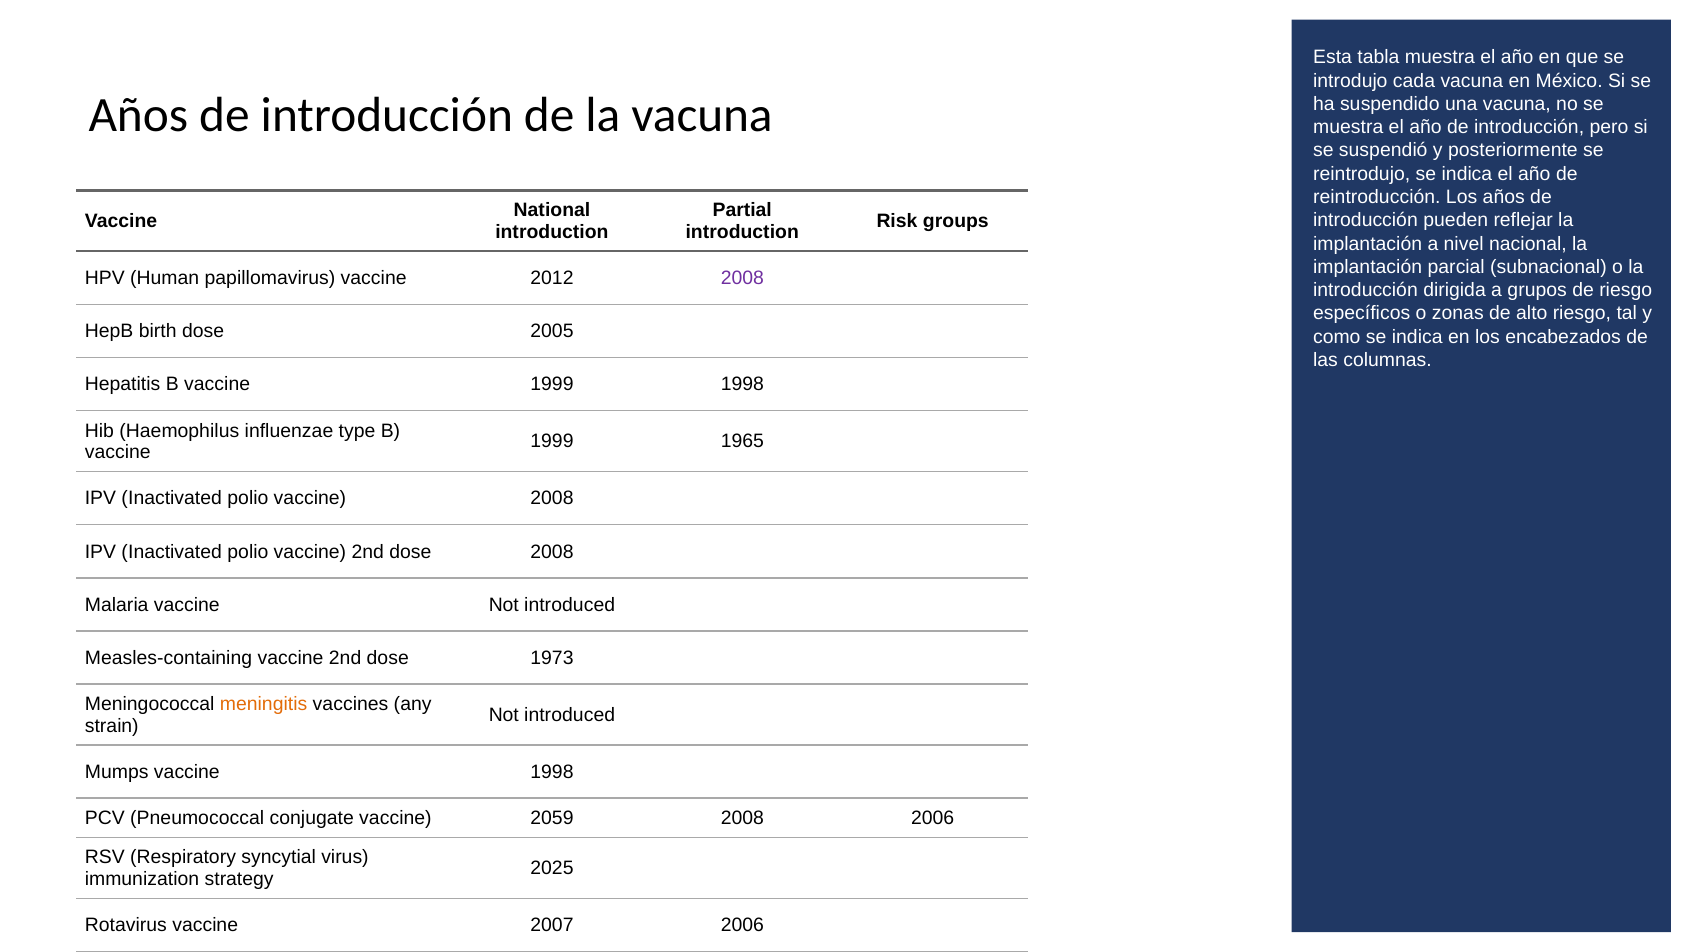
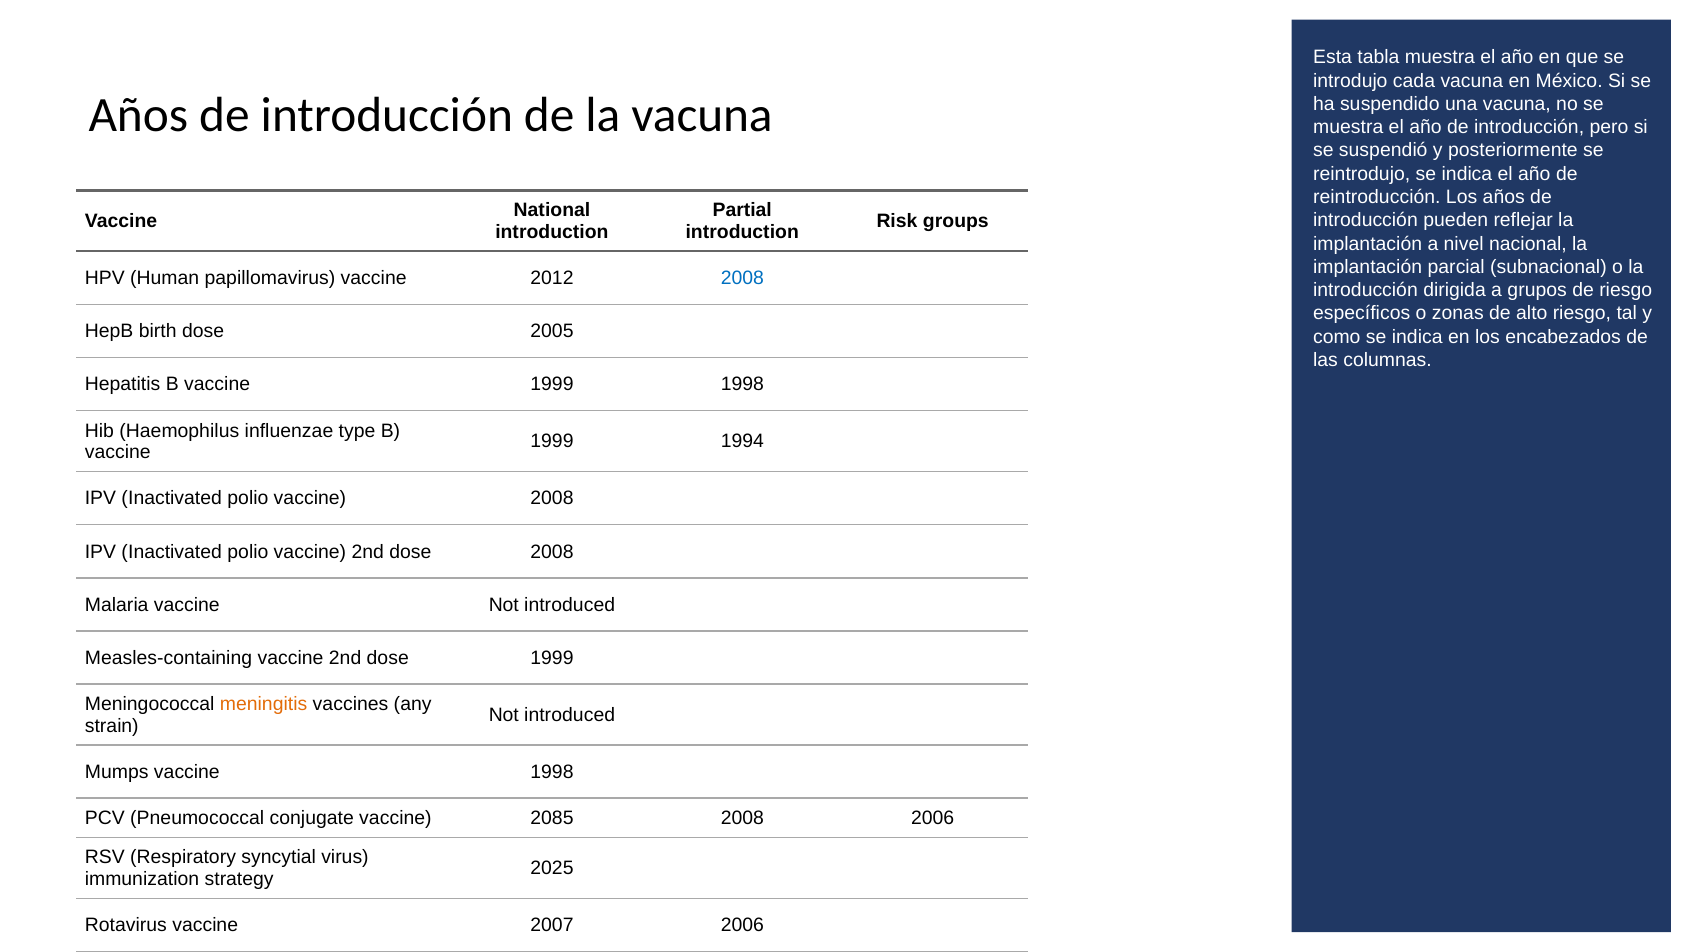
2008 colour: purple -> blue (742, 278)
1965: 1965 -> 1994 (742, 441)
dose 1973: 1973 -> 1999 (552, 658)
2059: 2059 -> 2085 (552, 818)
